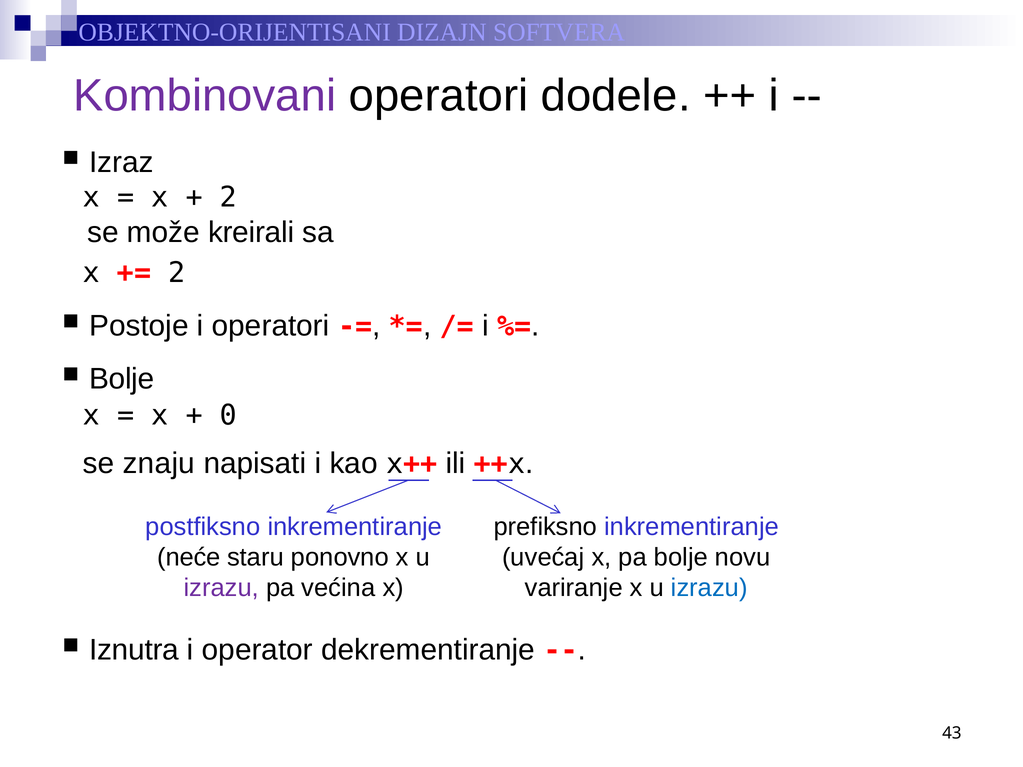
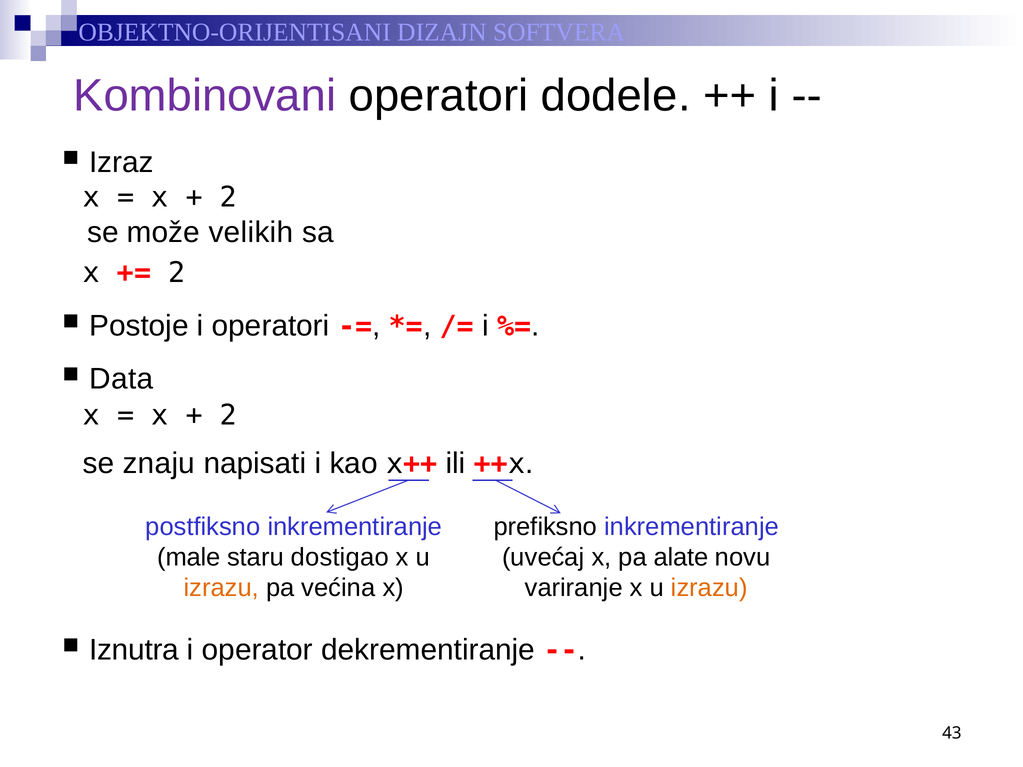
kreirali: kreirali -> velikih (251, 232)
Bolje: Bolje -> Data (121, 379)
0: 0 -> 2 (228, 415)
neće: neće -> male (189, 558)
ponovno: ponovno -> dostigao (340, 558)
pa bolje: bolje -> alate (681, 558)
izrazu colour: purple -> orange (221, 588)
izrazu colour: blue -> orange (709, 588)
